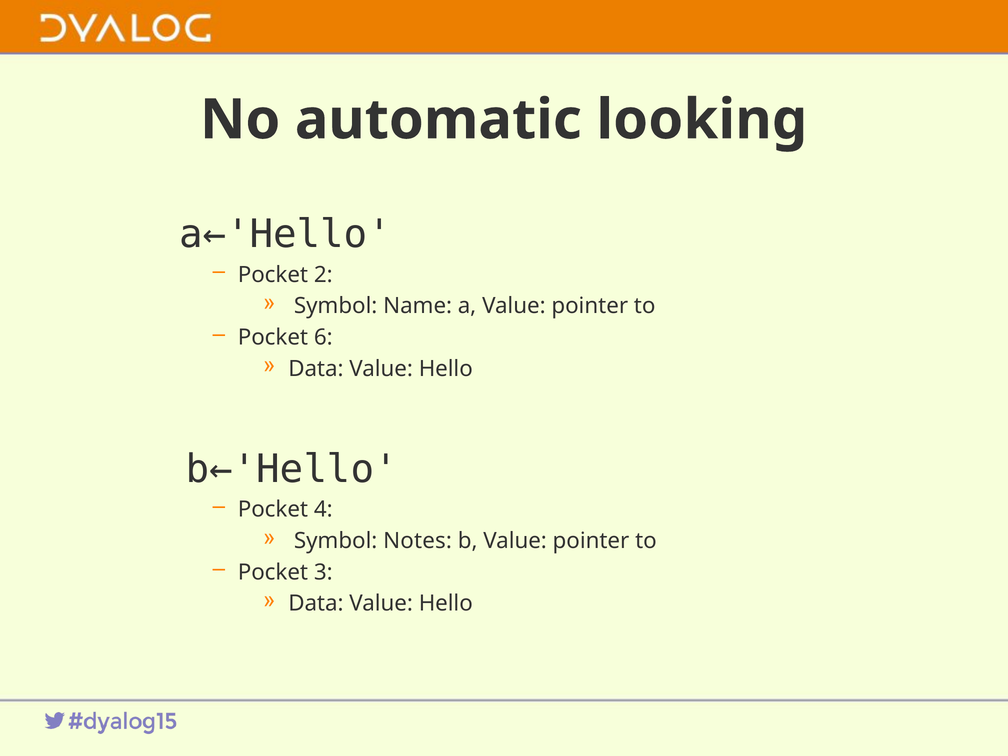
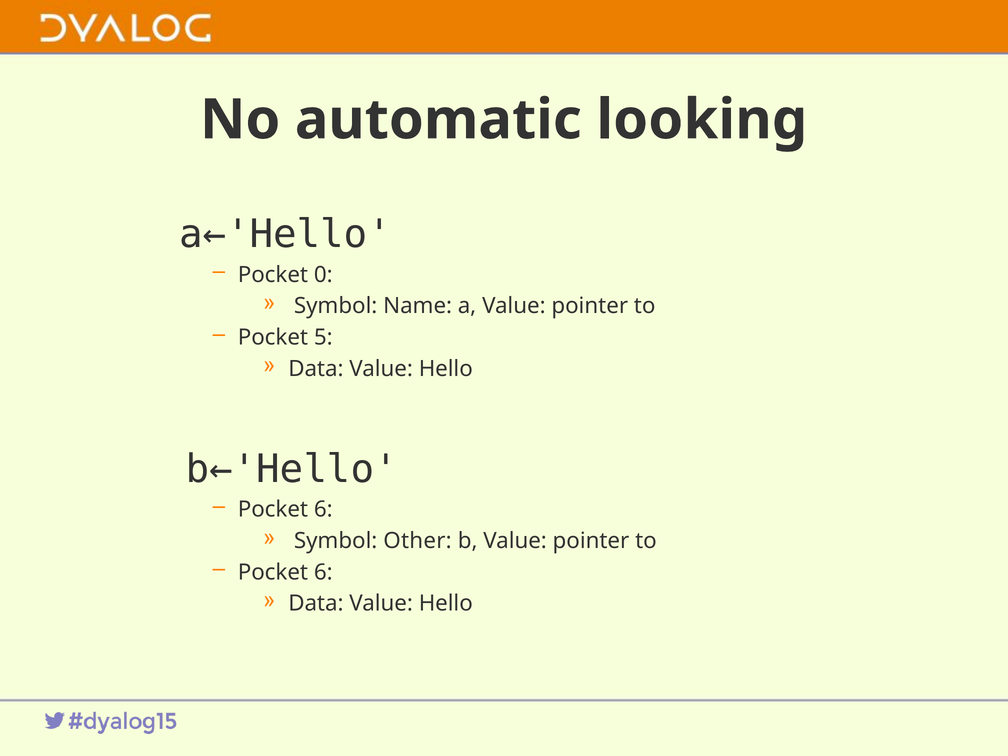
2: 2 -> 0 (323, 275)
6: 6 -> 5 (323, 337)
4: 4 -> 6 (323, 510)
Notes: Notes -> Other (418, 541)
3: 3 -> 6 (323, 572)
